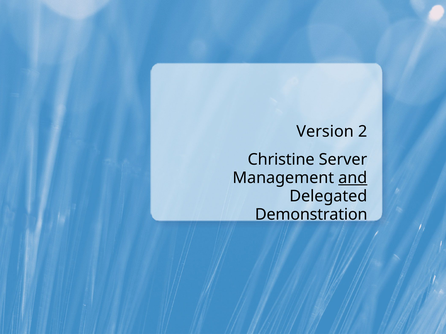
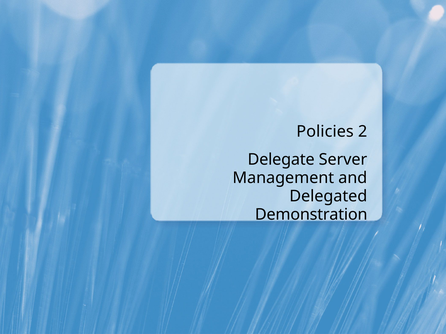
Version: Version -> Policies (325, 132)
Christine: Christine -> Delegate (281, 160)
and underline: present -> none (353, 178)
